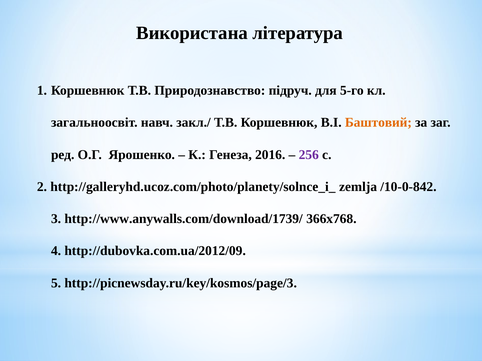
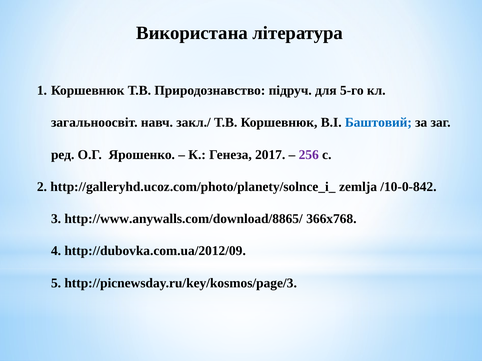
Баштовий colour: orange -> blue (378, 123)
2016: 2016 -> 2017 (270, 155)
http://www.anywalls.com/download/1739/: http://www.anywalls.com/download/1739/ -> http://www.anywalls.com/download/8865/ (184, 219)
